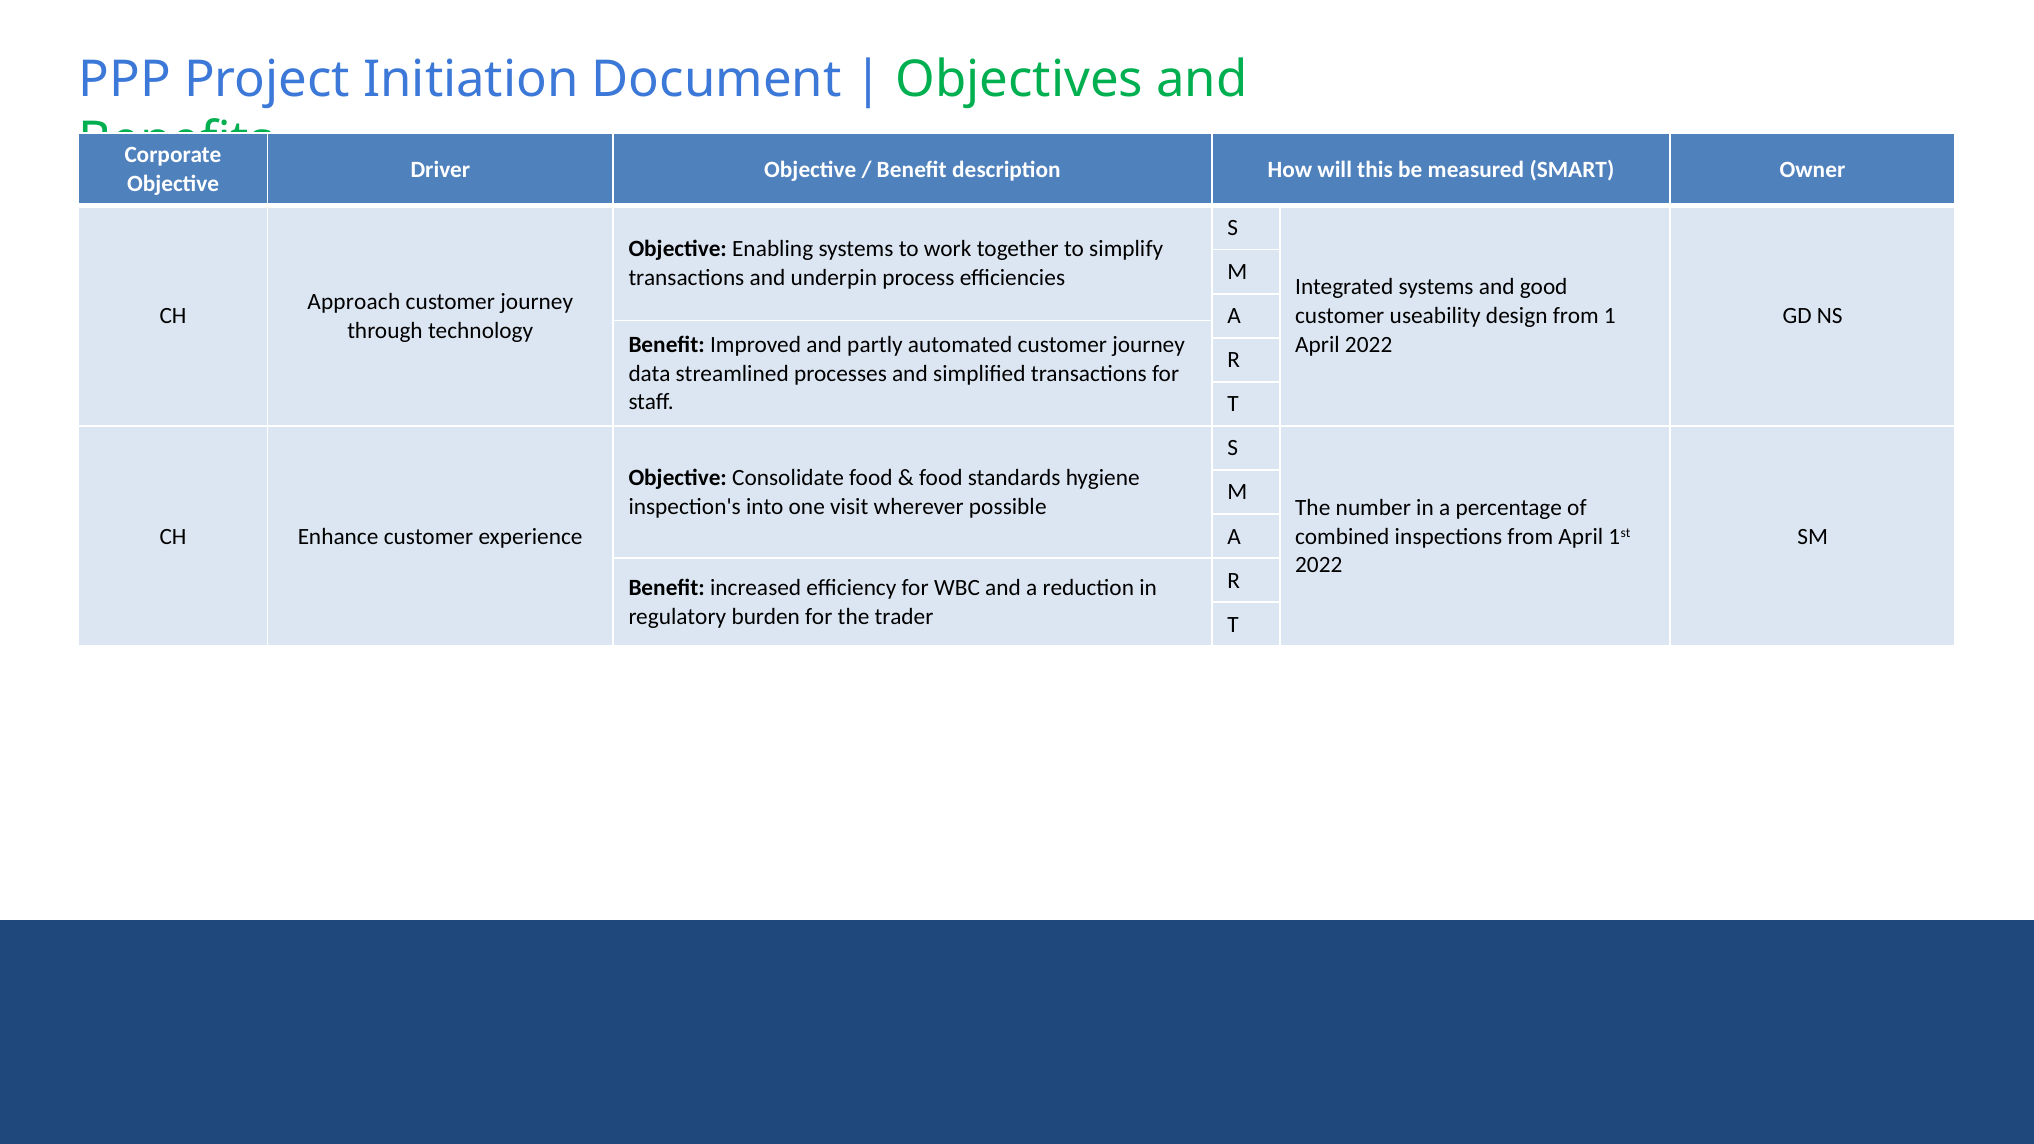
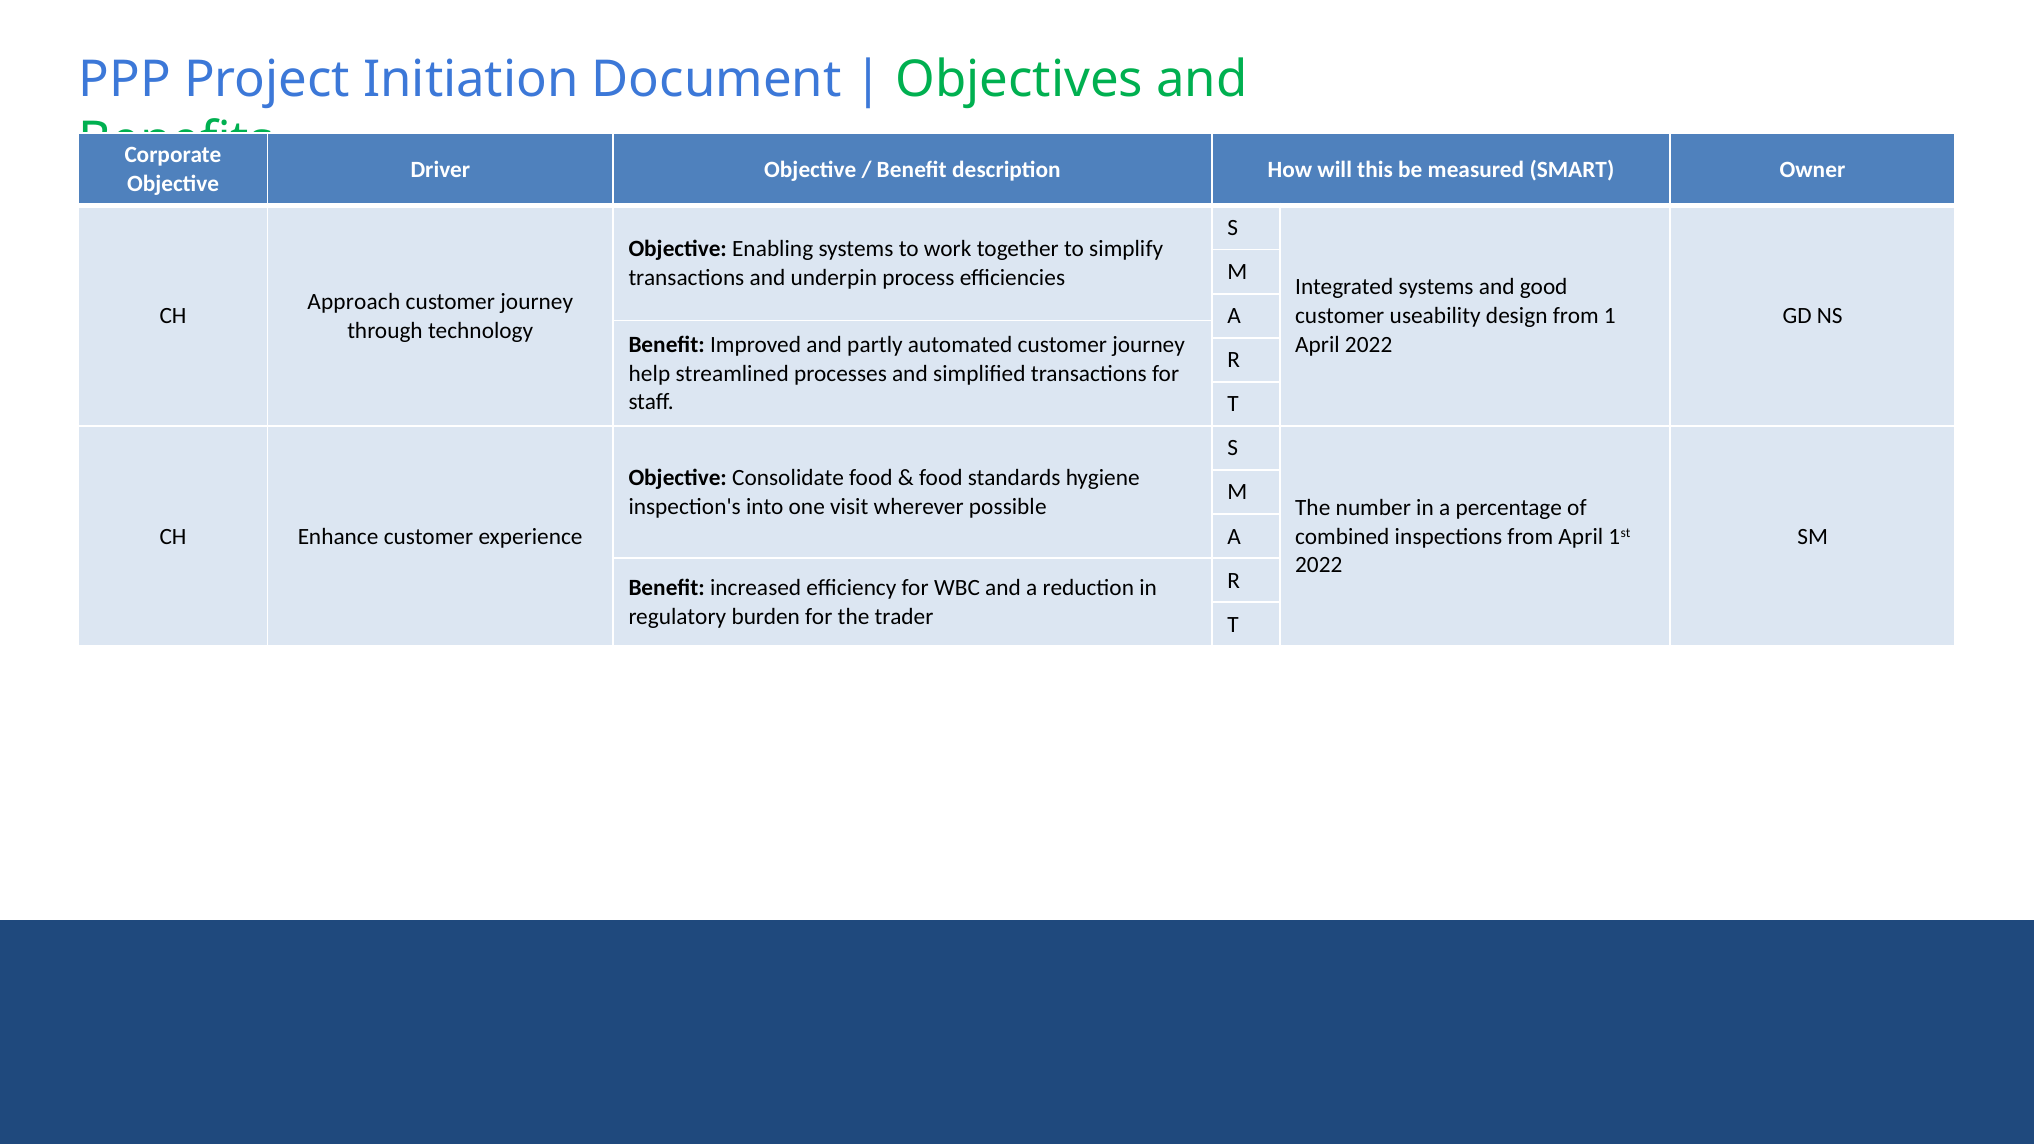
data: data -> help (649, 374)
